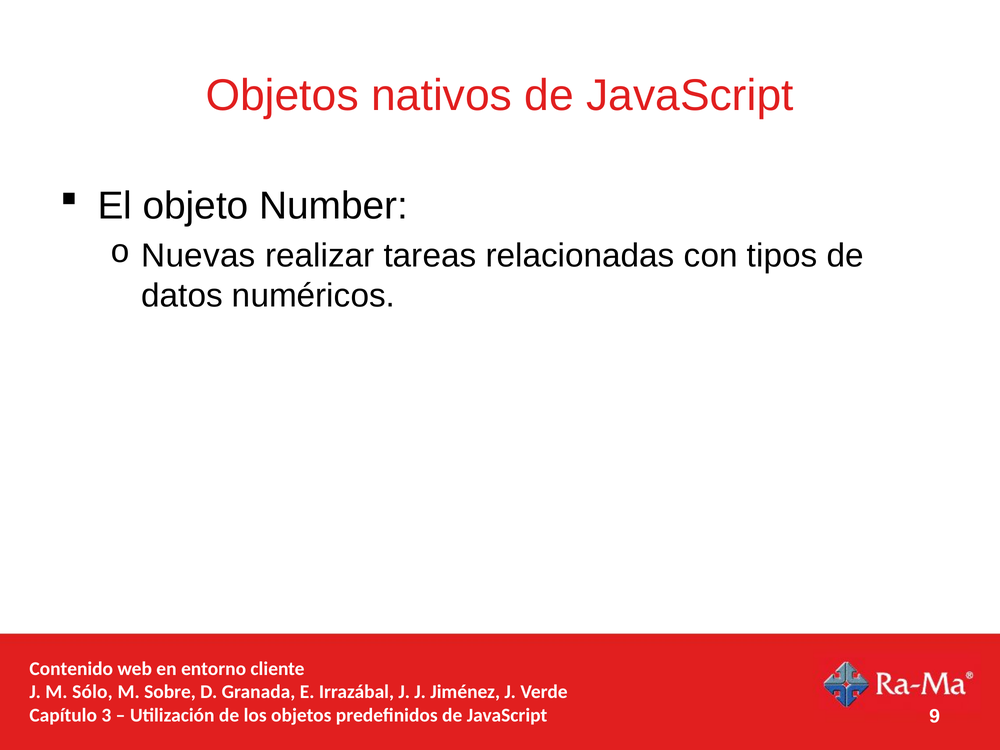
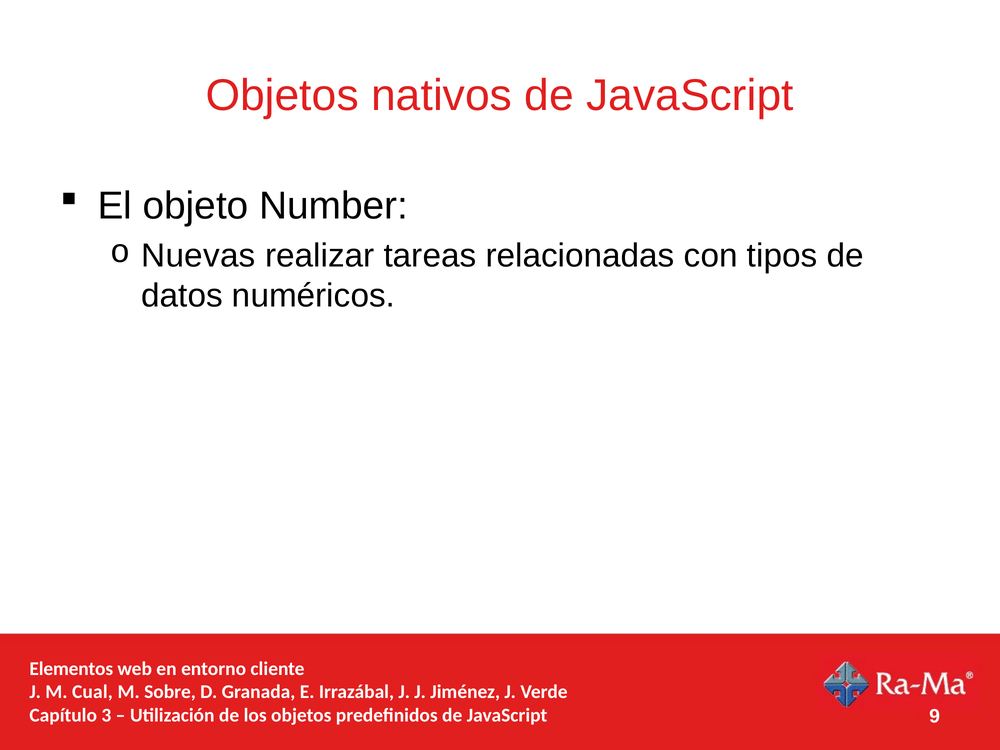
Contenido: Contenido -> Elementos (71, 669)
Sólo: Sólo -> Cual (92, 692)
